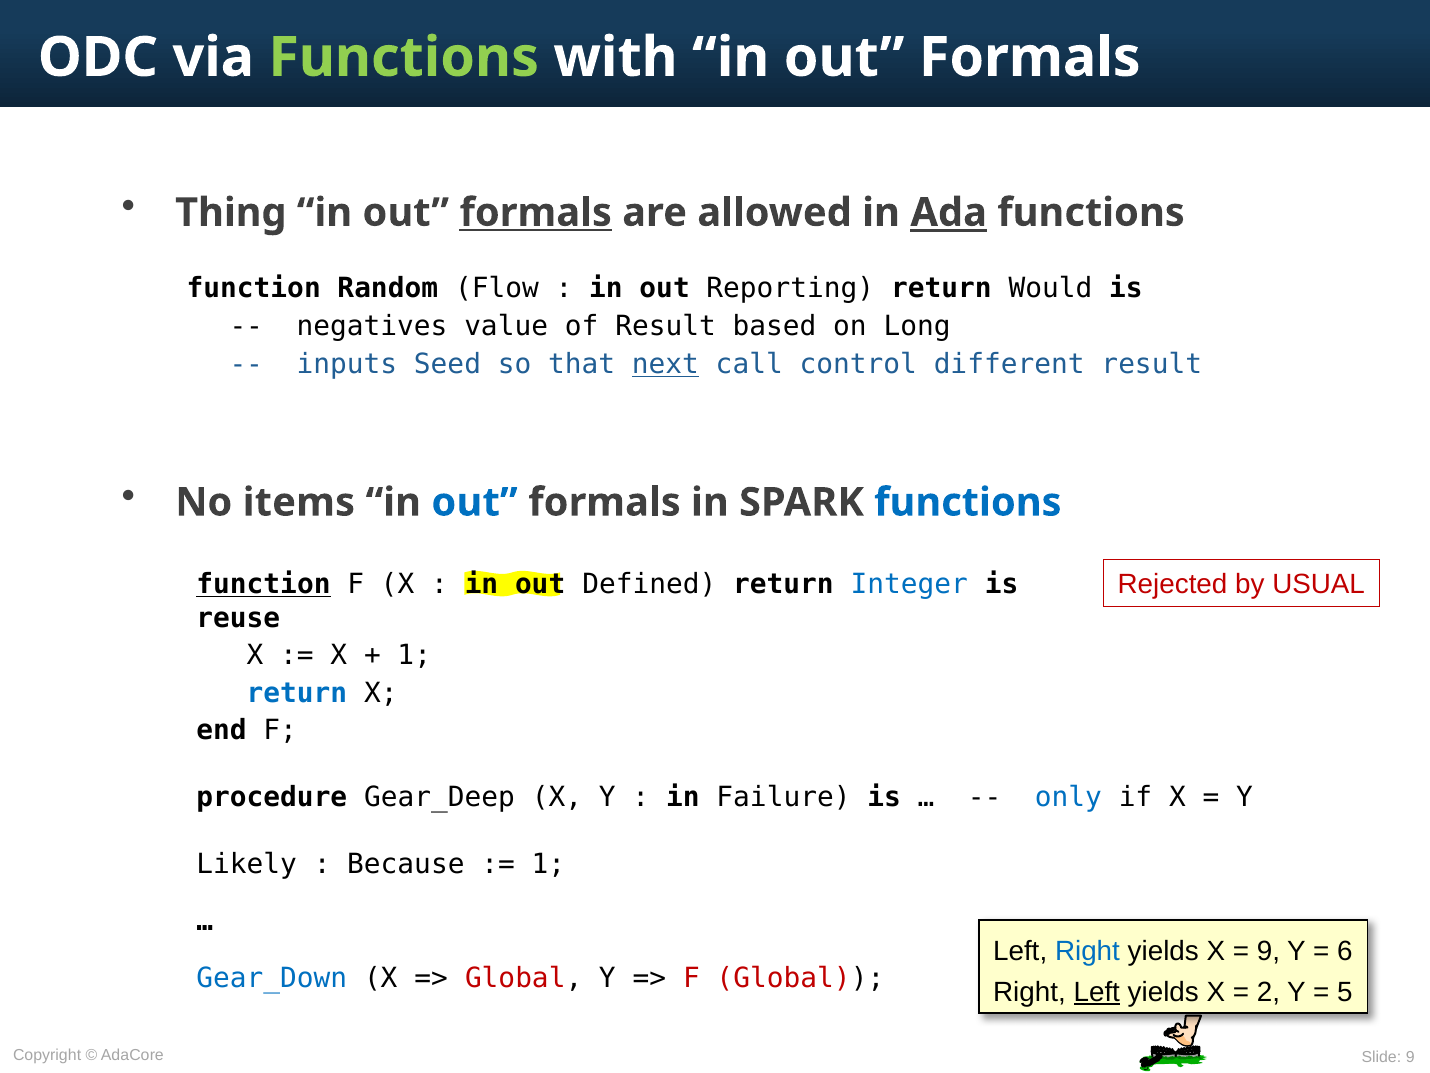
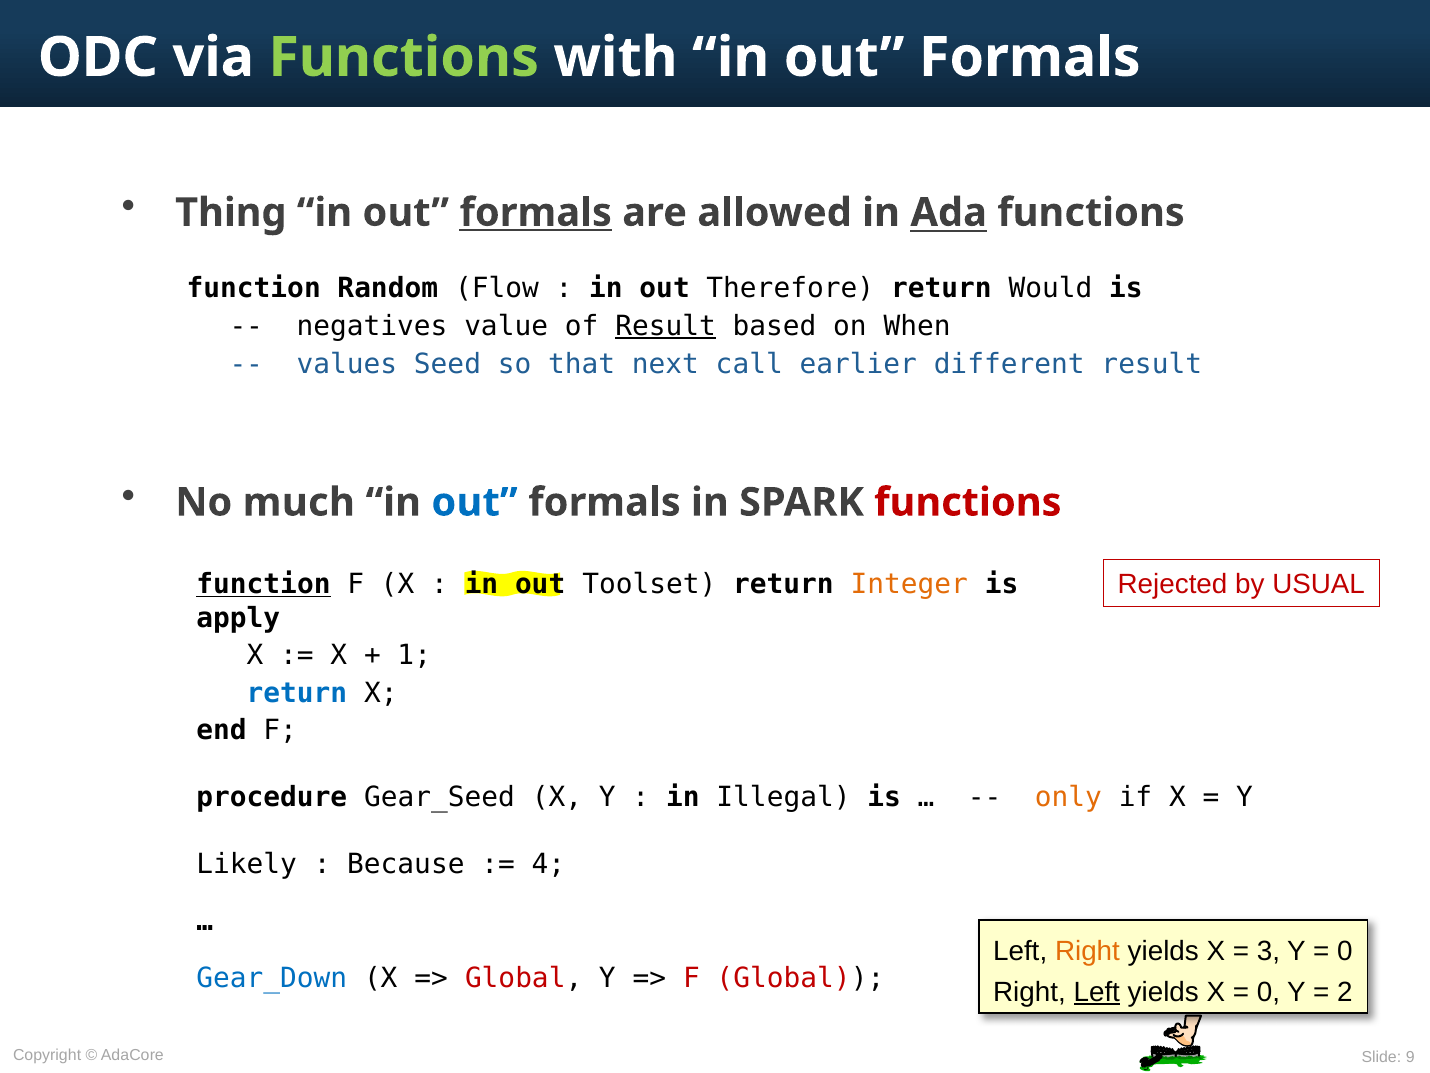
Ada underline: present -> none (949, 213)
Reporting: Reporting -> Therefore (790, 288)
Result underline: none -> present (666, 326)
Long: Long -> When (917, 326)
inputs: inputs -> values (347, 364)
next underline: present -> none (665, 364)
control: control -> earlier (858, 364)
items: items -> much (299, 502)
functions colour: blue -> red (968, 502)
Defined: Defined -> Toolset (649, 584)
Integer colour: blue -> orange (909, 584)
reuse: reuse -> apply (238, 618)
Gear_Deep: Gear_Deep -> Gear_Seed (440, 797)
Failure: Failure -> Illegal (784, 797)
only colour: blue -> orange (1068, 797)
1: 1 -> 4 (548, 863)
Right colour: blue -> orange (1087, 951)
9: 9 -> 3 (1268, 951)
6: 6 -> 0 (1345, 951)
2: 2 -> 0 (1268, 991)
5: 5 -> 2 (1345, 991)
